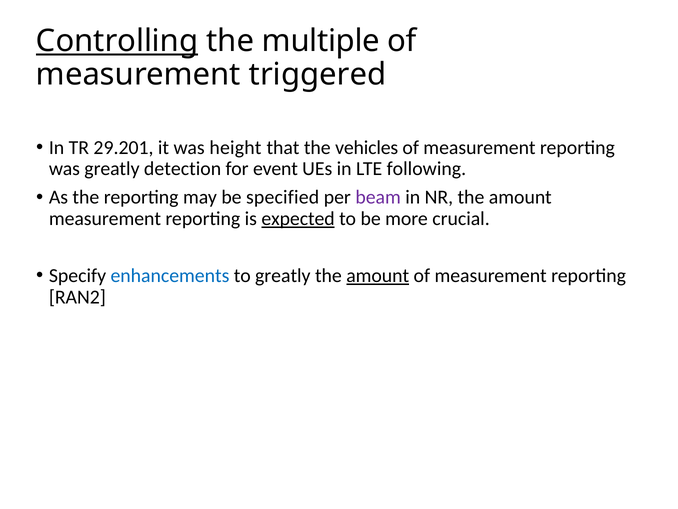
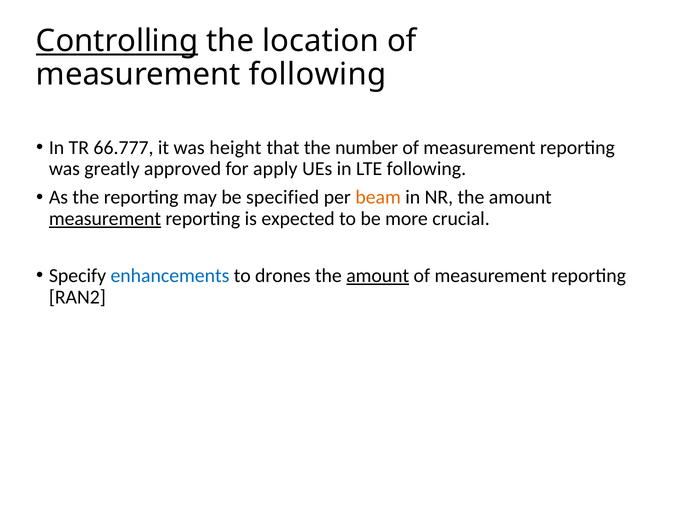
multiple: multiple -> location (321, 41)
measurement triggered: triggered -> following (318, 75)
29.201: 29.201 -> 66.777 (123, 147)
vehicles: vehicles -> number (367, 147)
detection: detection -> approved (183, 169)
event: event -> apply (275, 169)
beam colour: purple -> orange (378, 197)
measurement underline: none -> present (105, 219)
expected underline: present -> none (298, 219)
to greatly: greatly -> drones (283, 275)
